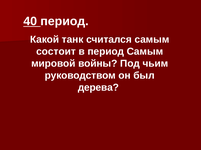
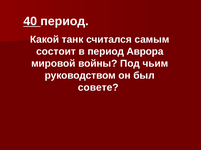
период Самым: Самым -> Аврора (145, 52)
дерева: дерева -> совете (98, 88)
